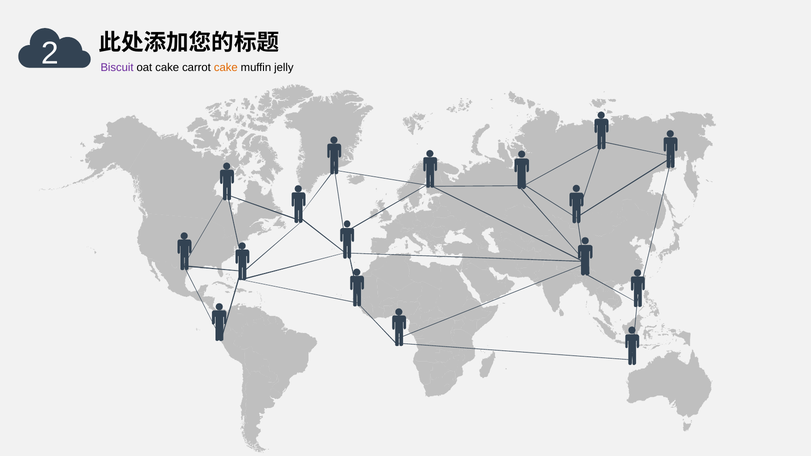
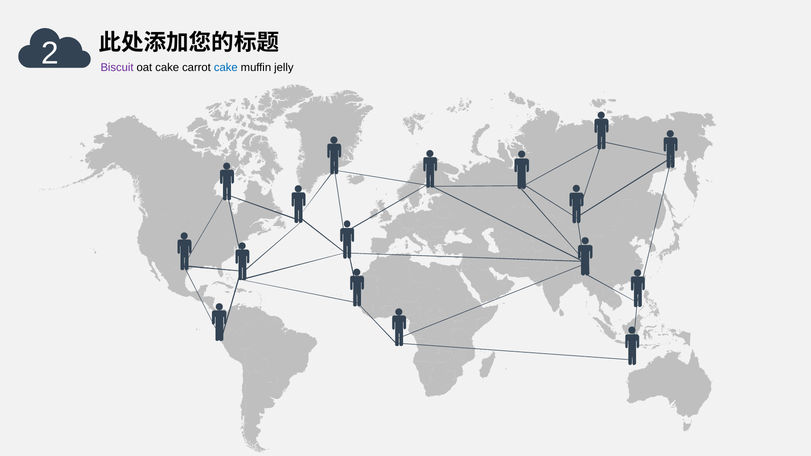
cake colour: orange -> blue (226, 67)
